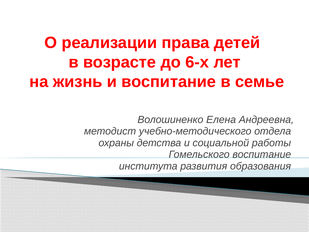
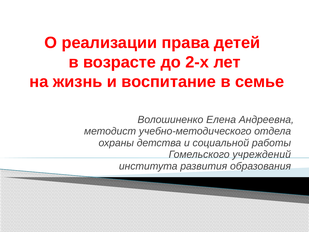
6-х: 6-х -> 2-х (197, 62)
Гомельского воспитание: воспитание -> учреждений (262, 154)
